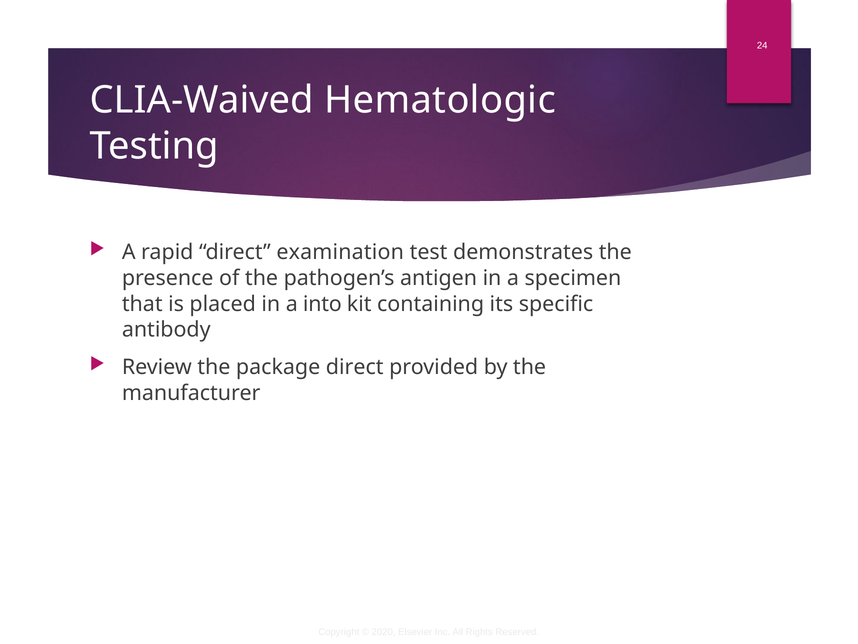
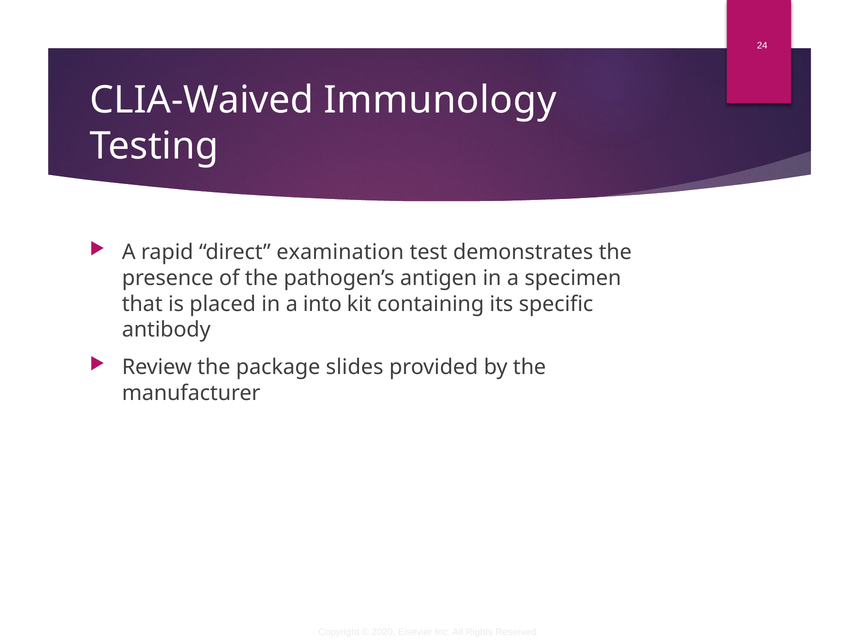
Hematologic: Hematologic -> Immunology (440, 100)
package direct: direct -> slides (355, 367)
